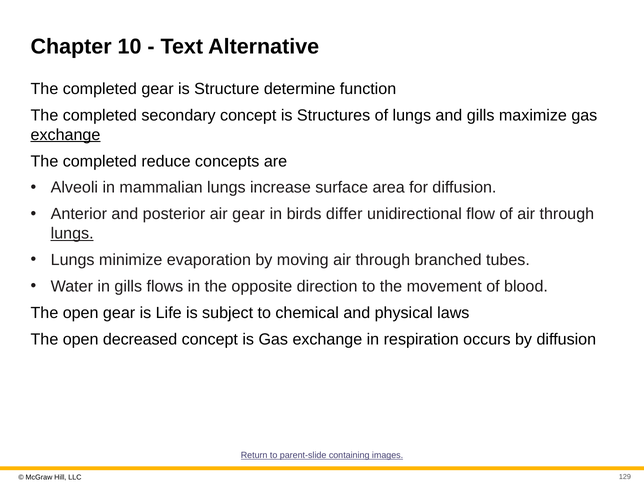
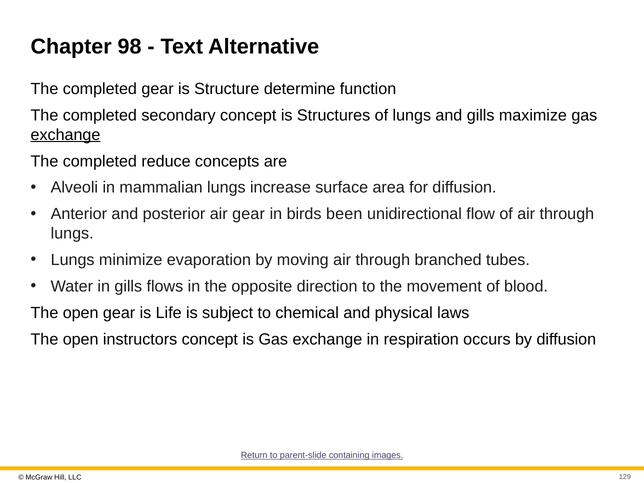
10: 10 -> 98 (130, 47)
differ: differ -> been (344, 214)
lungs underline: present -> none (72, 233)
decreased: decreased -> instructors (140, 339)
